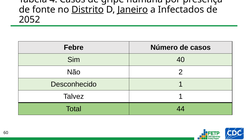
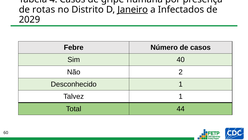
fonte: fonte -> rotas (44, 10)
Distrito underline: present -> none (88, 10)
2052: 2052 -> 2029 (30, 20)
